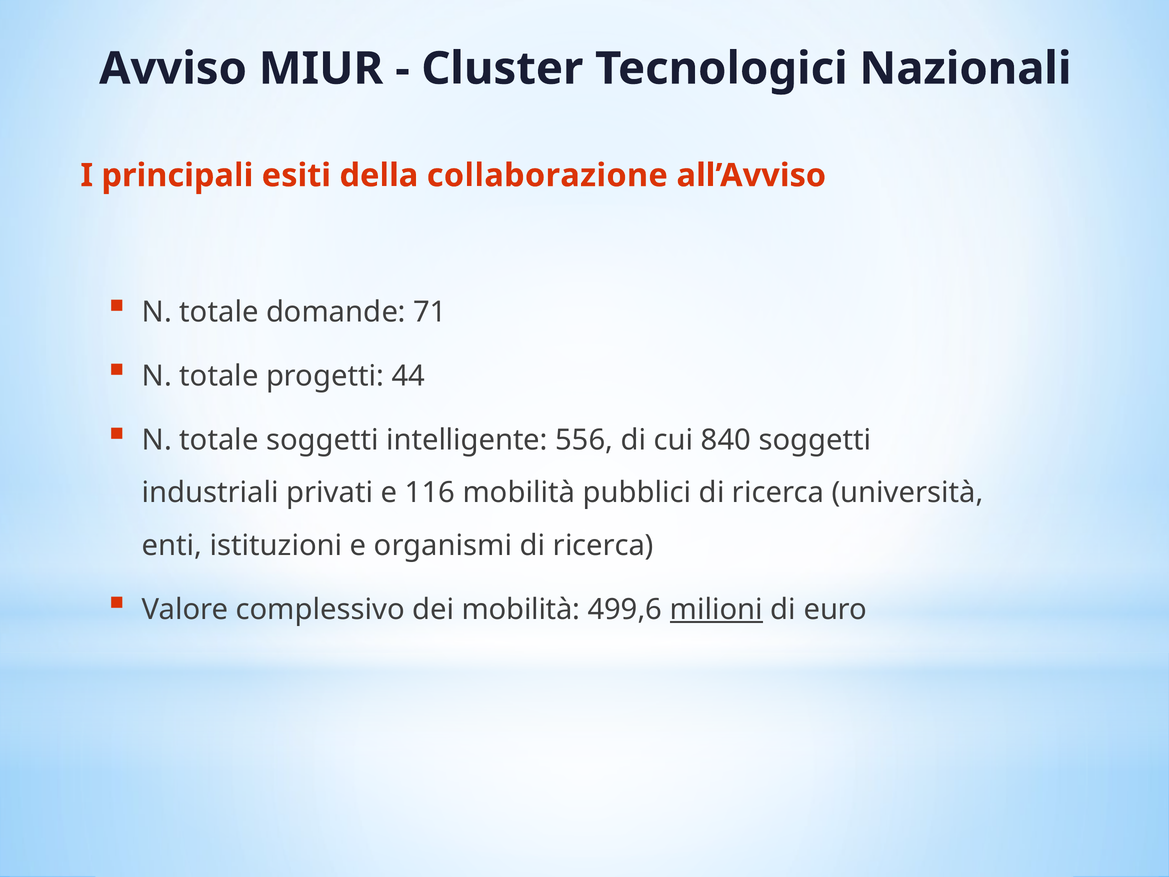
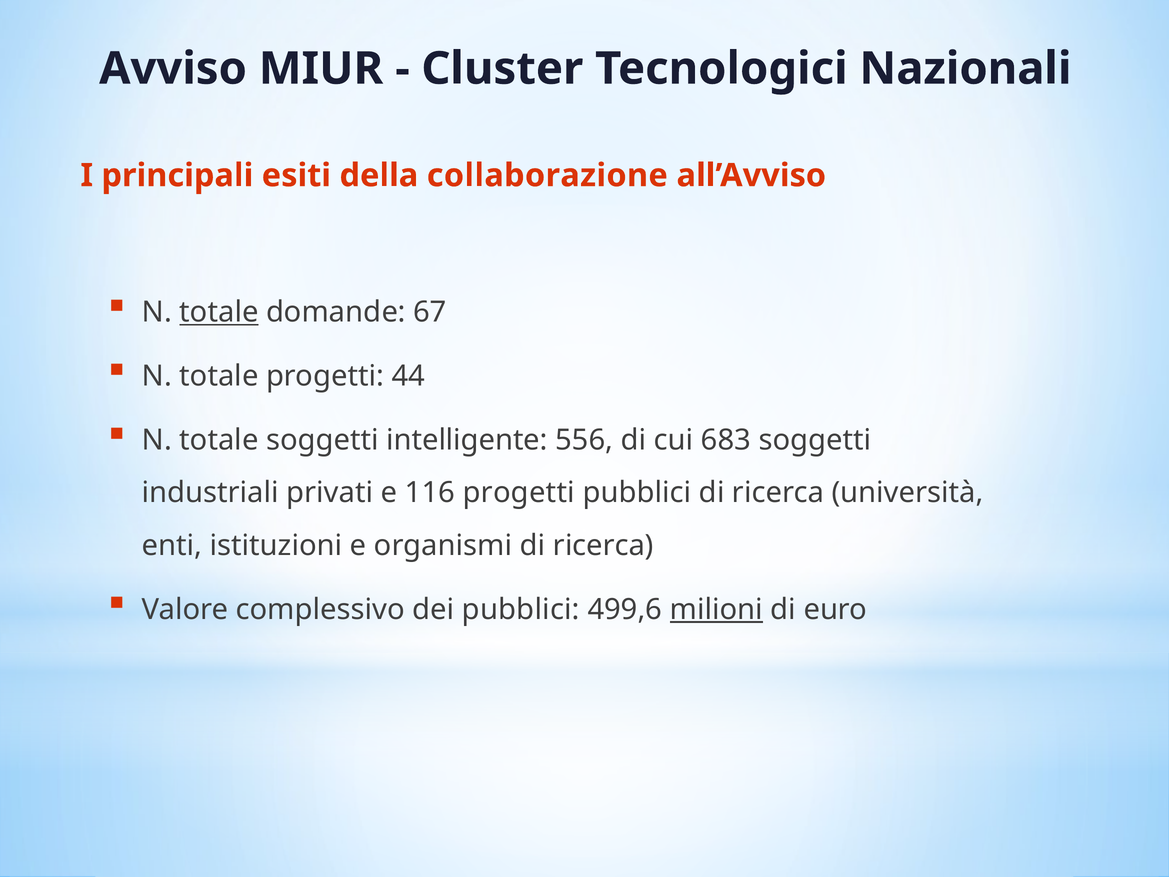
totale underline: none -> present (219, 312)
71: 71 -> 67 (430, 312)
840: 840 -> 683 (726, 440)
116 mobilità: mobilità -> progetti (519, 493)
dei mobilità: mobilità -> pubblici (521, 609)
